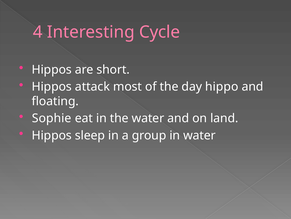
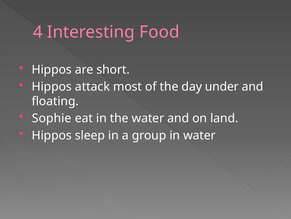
Cycle: Cycle -> Food (159, 32)
hippo: hippo -> under (222, 86)
